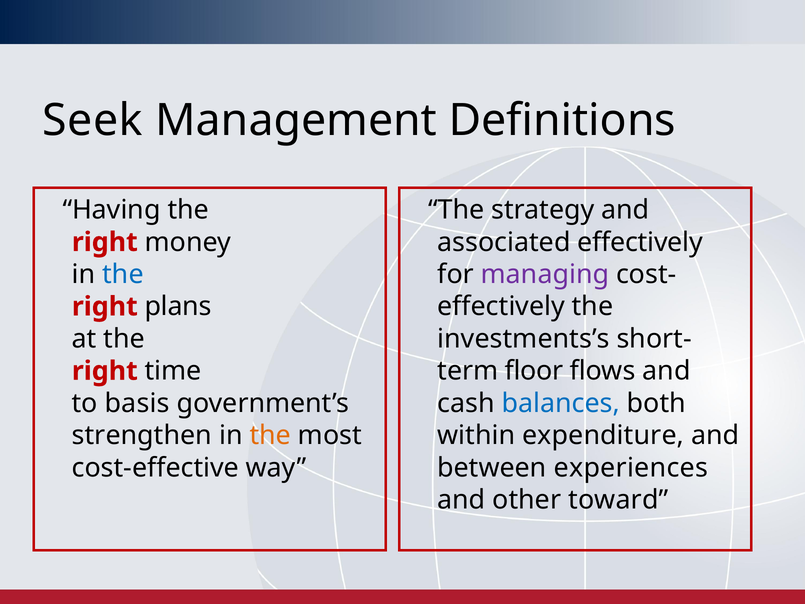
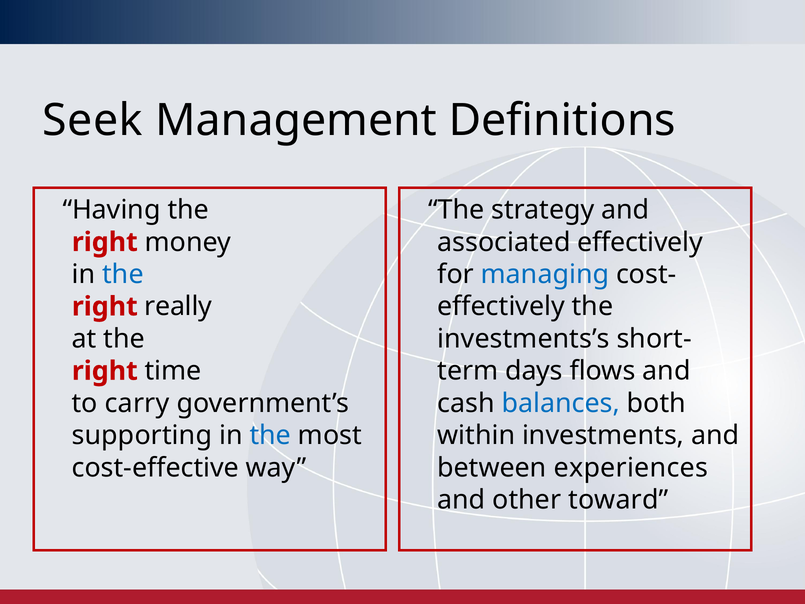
managing colour: purple -> blue (545, 274)
plans: plans -> really (178, 306)
floor: floor -> days (534, 371)
basis: basis -> carry (137, 403)
strengthen: strengthen -> supporting (142, 435)
the colour: orange -> blue (270, 435)
expenditure: expenditure -> investments (603, 435)
